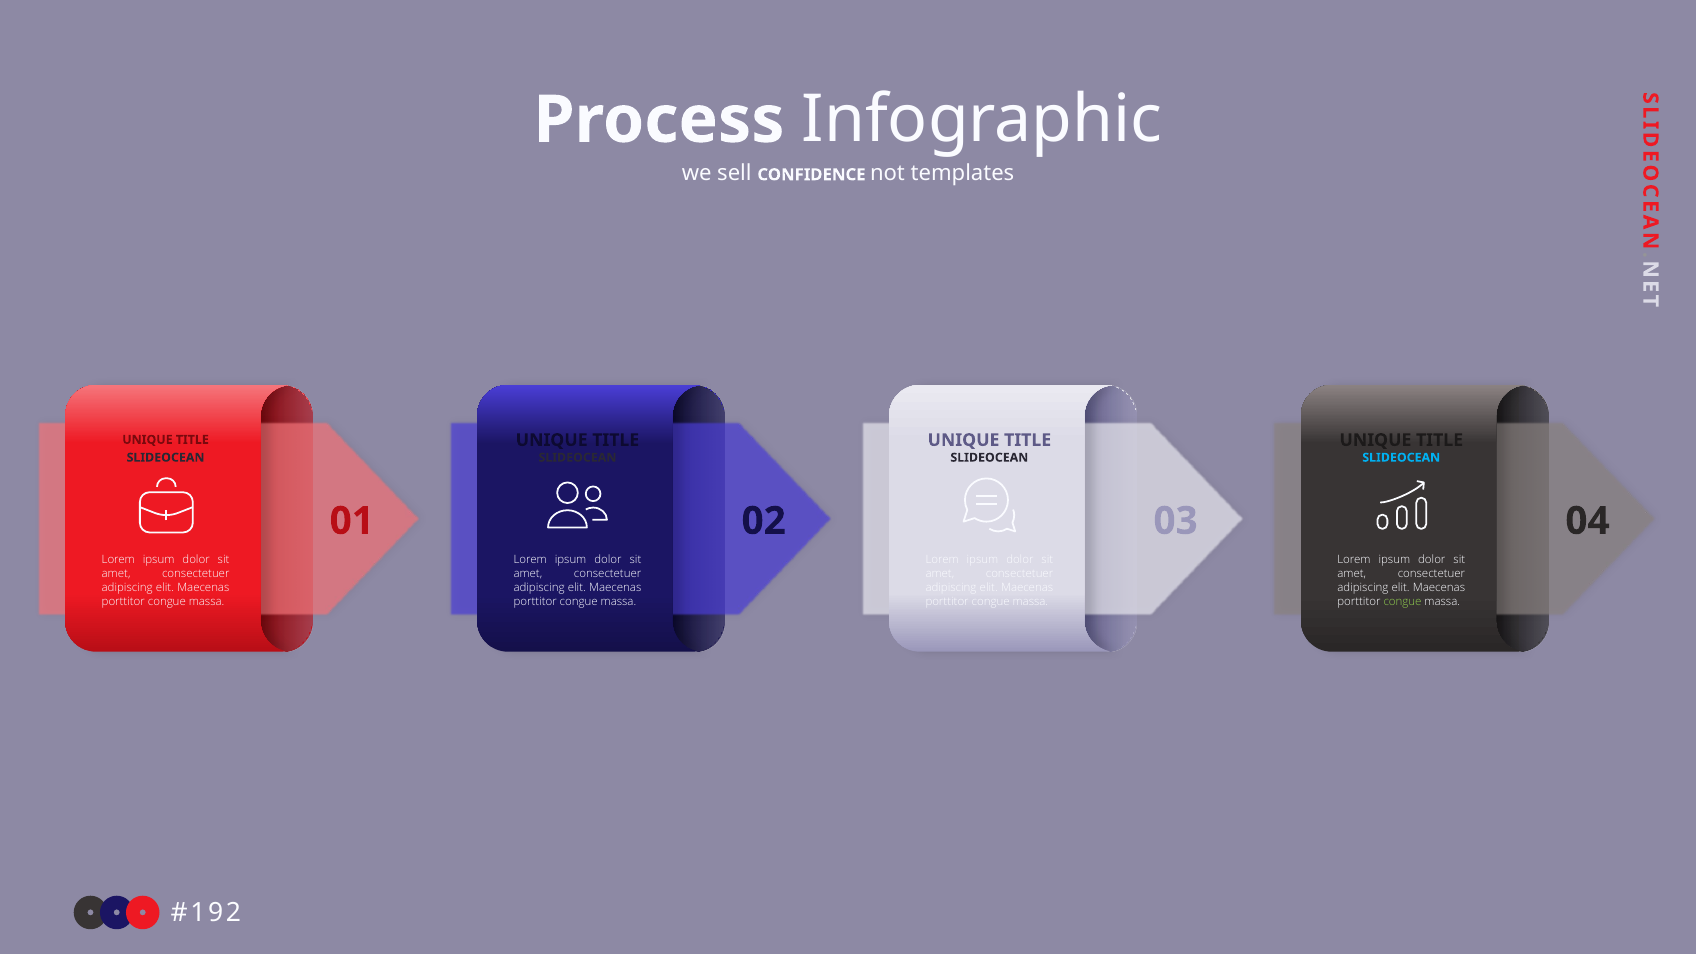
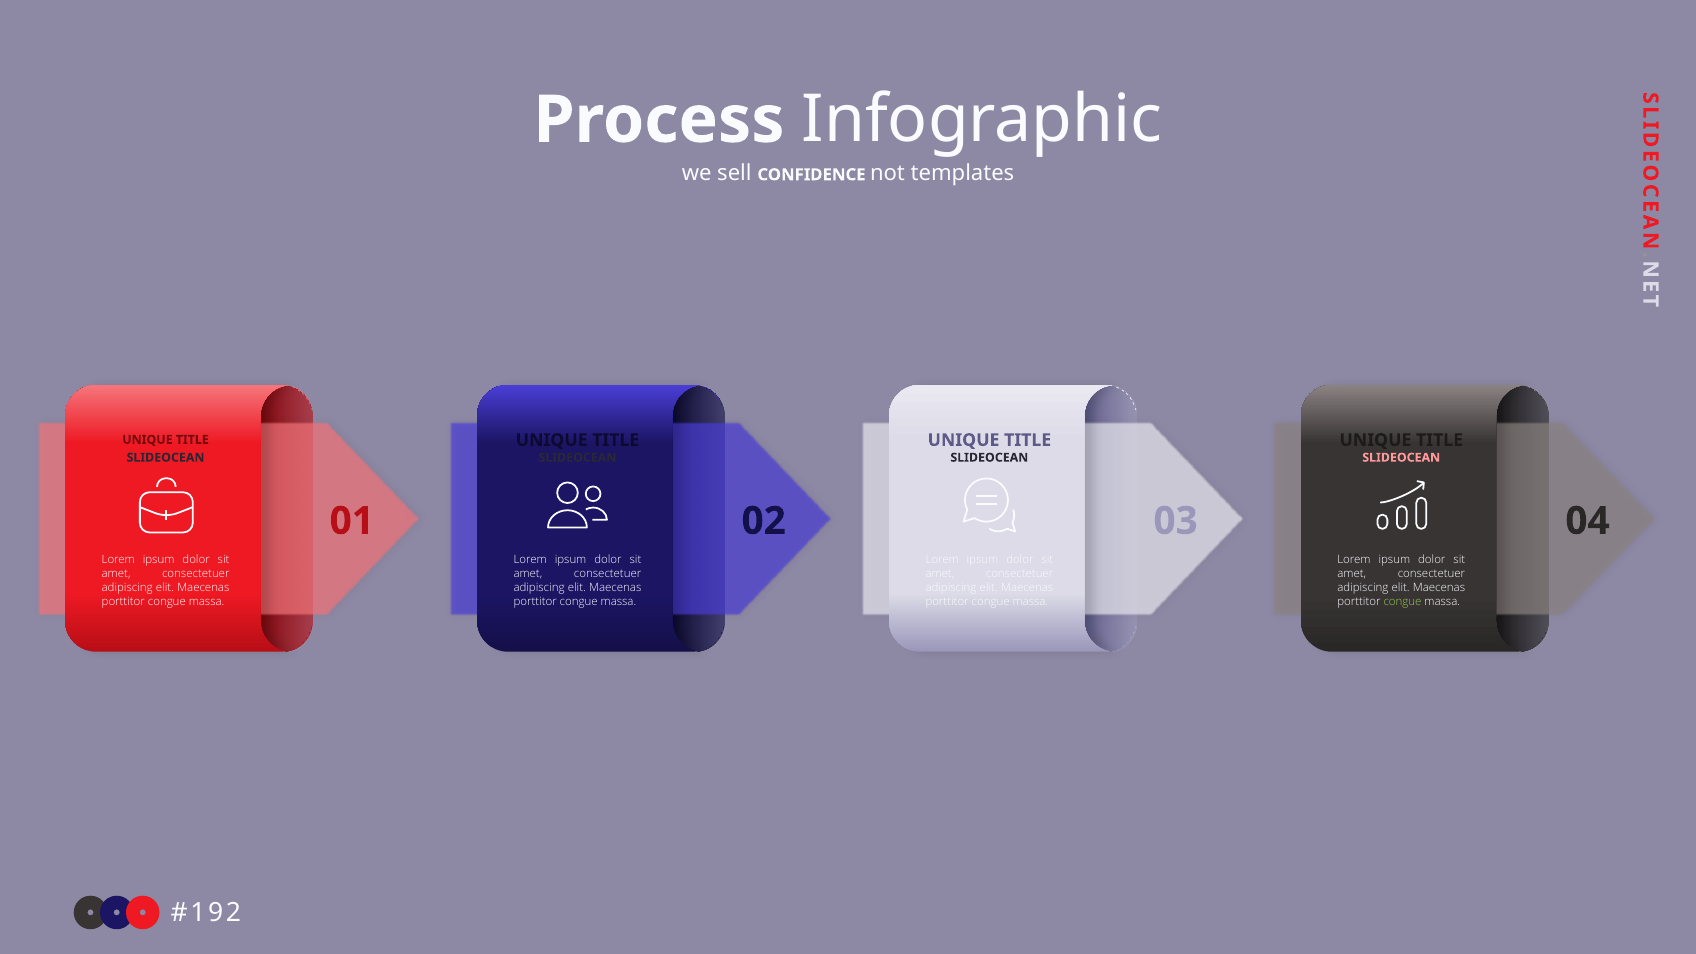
SLIDEOCEAN colour: light blue -> pink (1401, 458)
